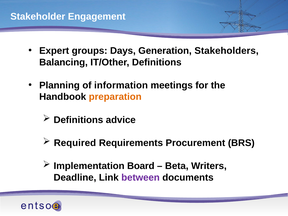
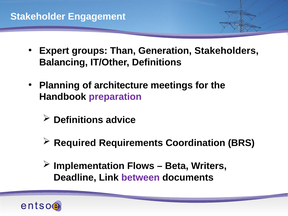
Days: Days -> Than (123, 51)
information: information -> architecture (121, 85)
preparation colour: orange -> purple (115, 97)
Procurement: Procurement -> Coordination (195, 143)
Board: Board -> Flows (141, 166)
